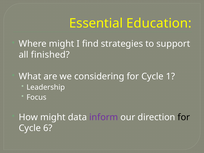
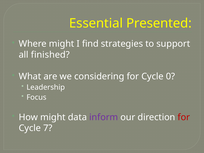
Education: Education -> Presented (159, 23)
1: 1 -> 0 (170, 76)
for colour: black -> red (184, 117)
6: 6 -> 7 (48, 128)
